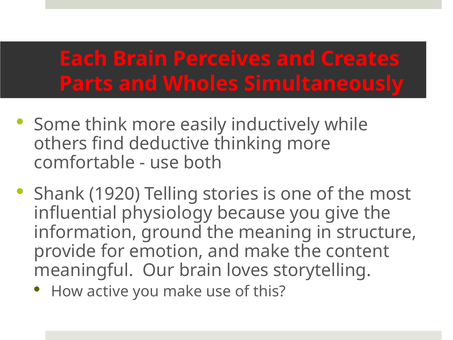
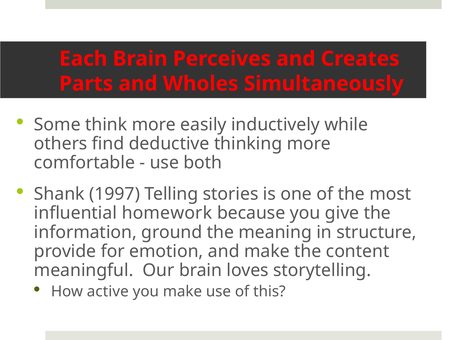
1920: 1920 -> 1997 (115, 194)
physiology: physiology -> homework (167, 213)
